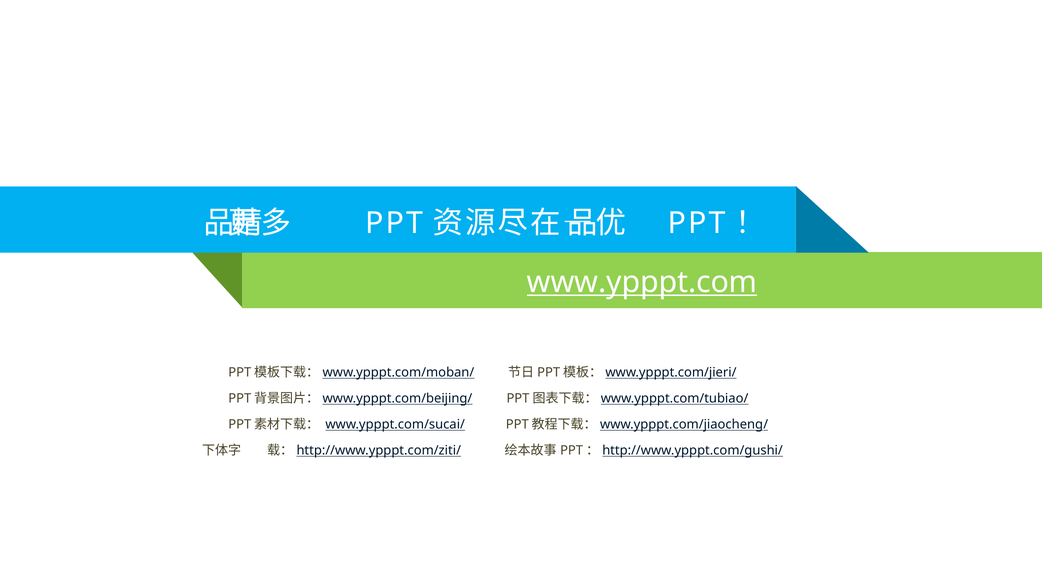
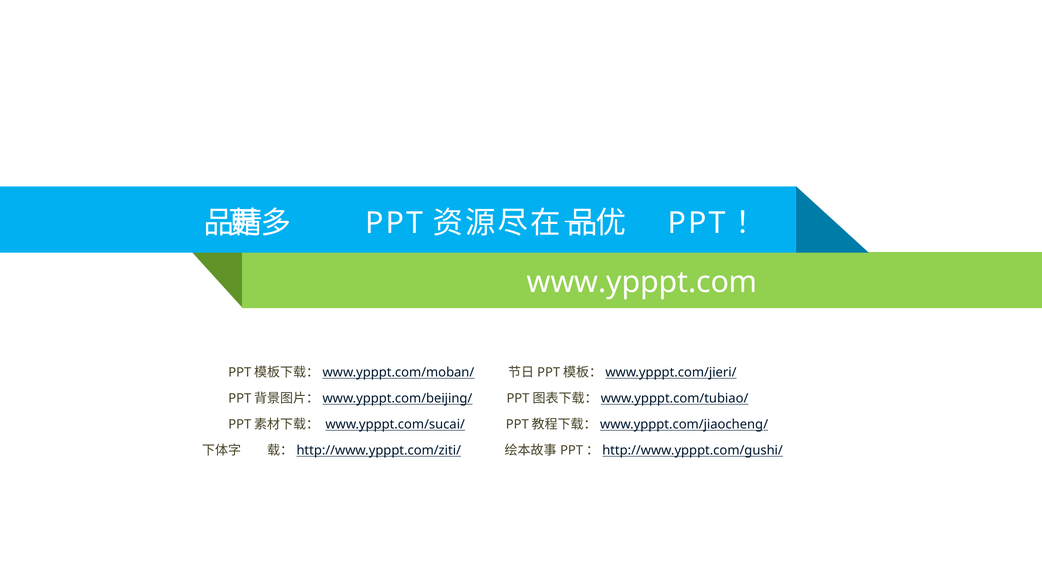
www.ypppt.com underline: present -> none (642, 282)
